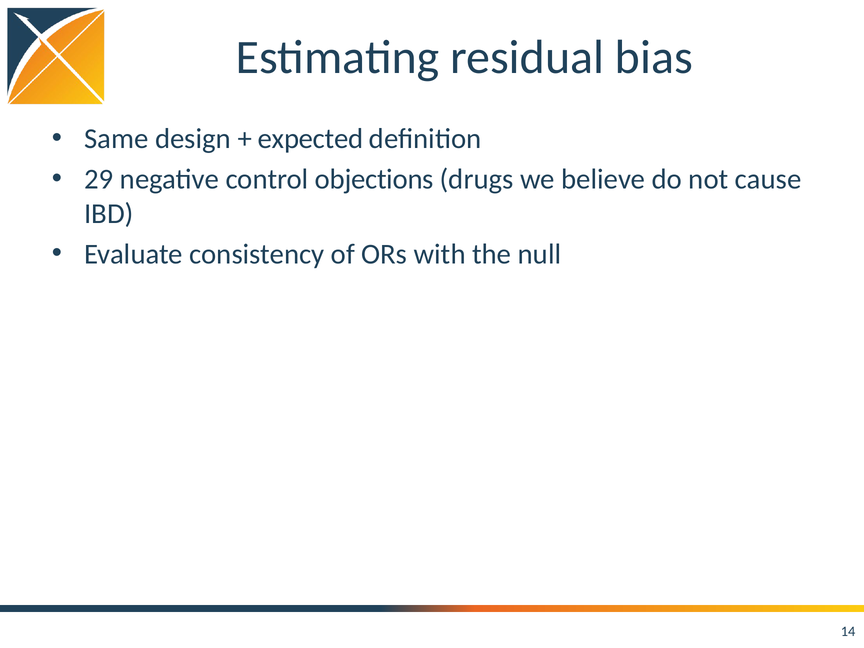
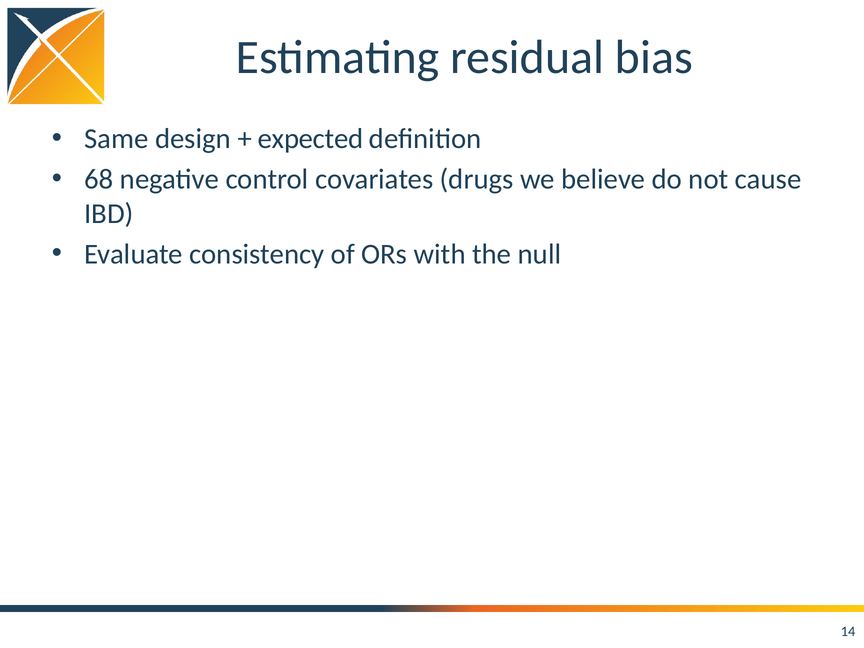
29: 29 -> 68 (99, 179)
objections: objections -> covariates (374, 179)
